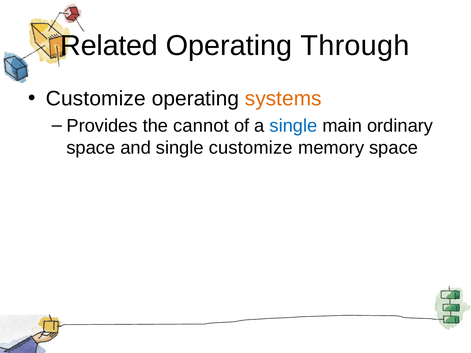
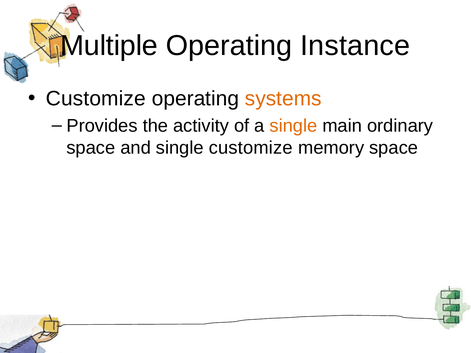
Related: Related -> Multiple (109, 46)
Through: Through -> Instance (355, 46)
cannot: cannot -> activity (201, 126)
single colour: blue -> orange (293, 126)
